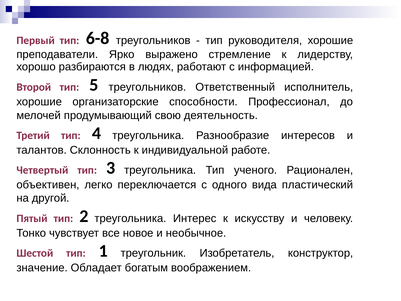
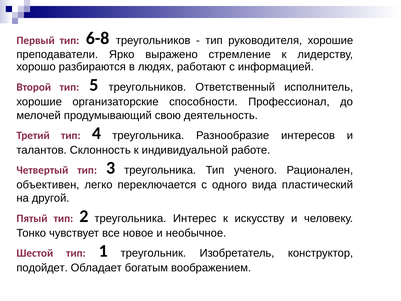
значение: значение -> подойдет (42, 268)
